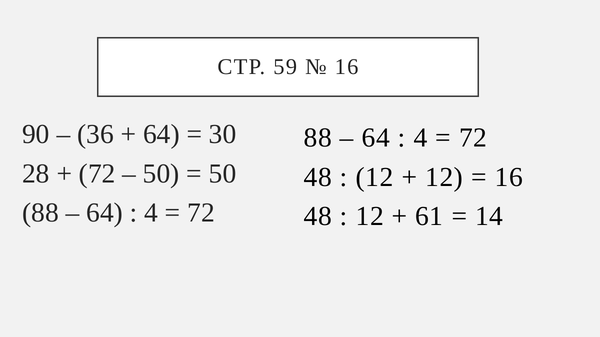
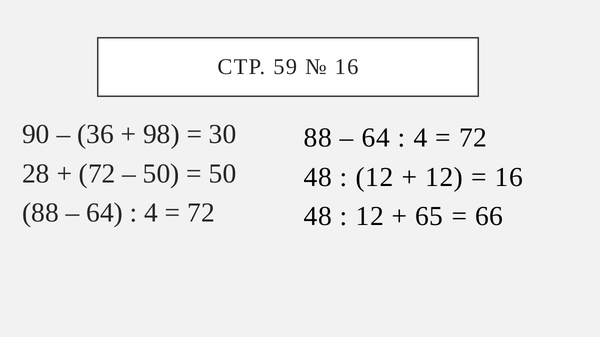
64: 64 -> 98 (161, 135)
61: 61 -> 65 (429, 217)
14: 14 -> 66 (489, 217)
